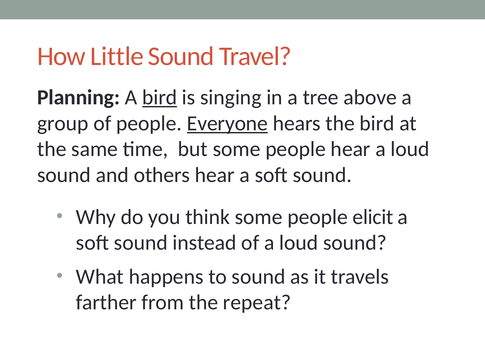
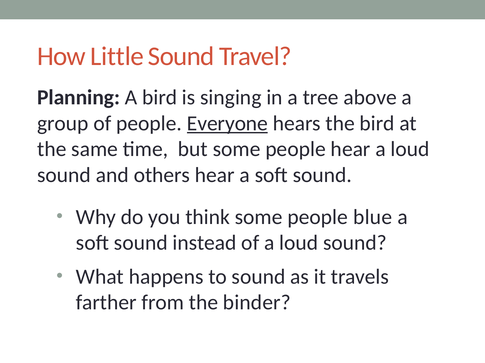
bird underline: present -> none (160, 98)
elicit: elicit -> blue (373, 217)
repeat: repeat -> binder (257, 303)
